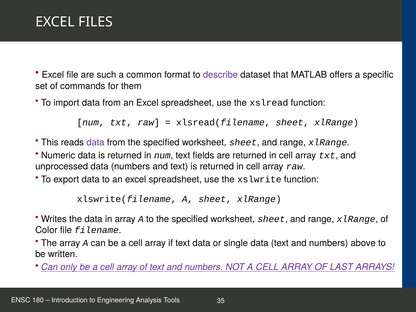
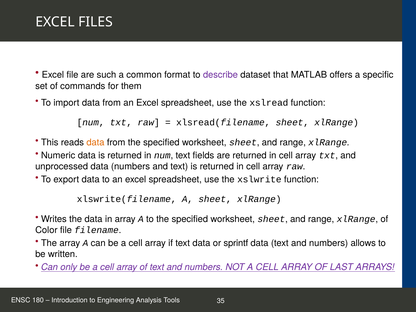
data colour: purple -> orange (95, 142)
single: single -> sprintf (236, 243)
above: above -> allows (363, 243)
